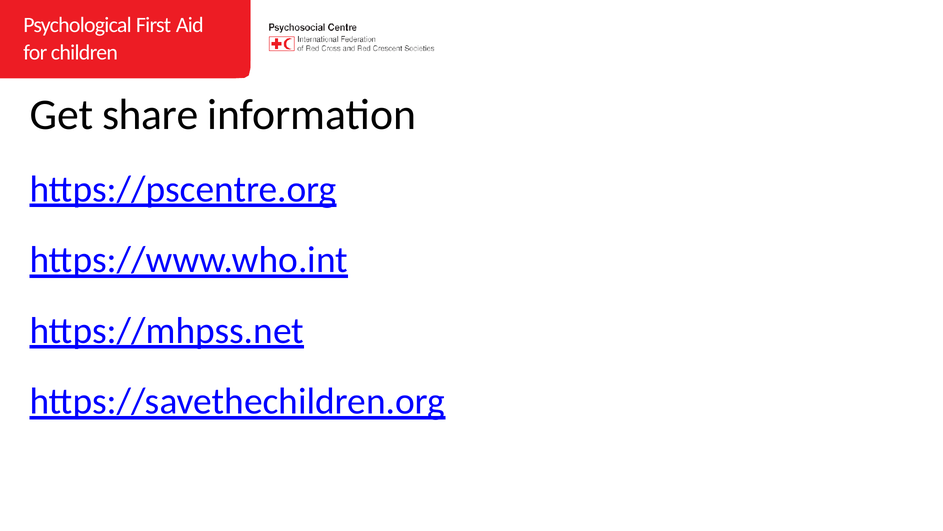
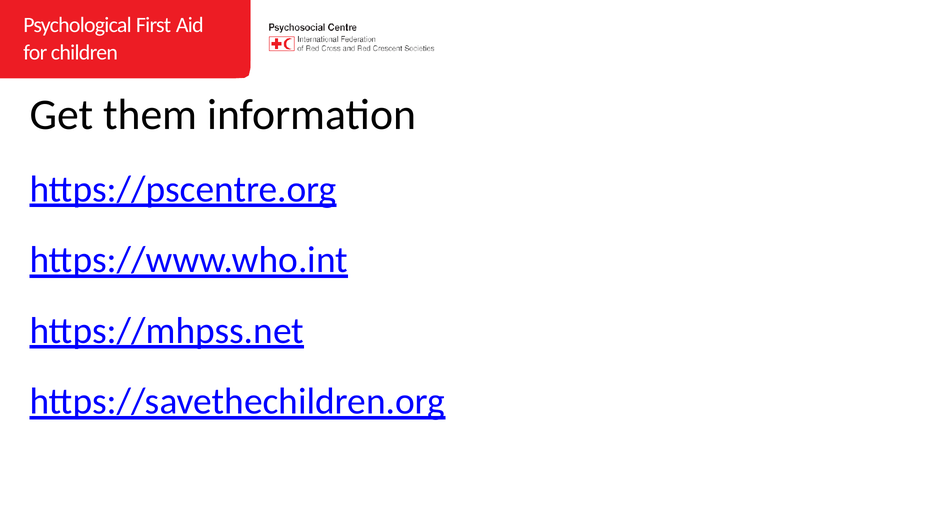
share: share -> them (150, 115)
